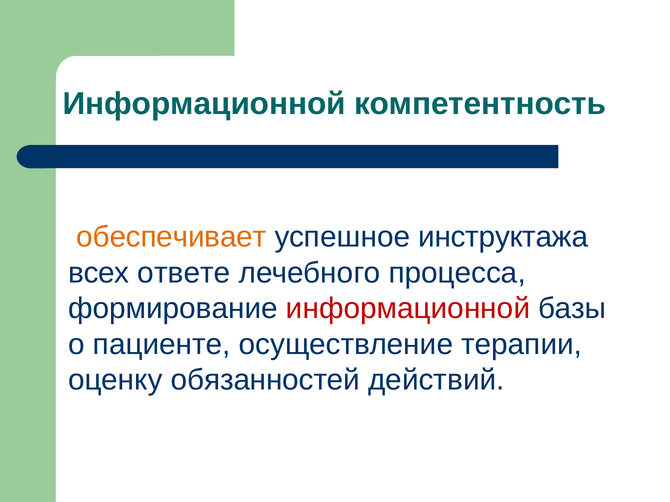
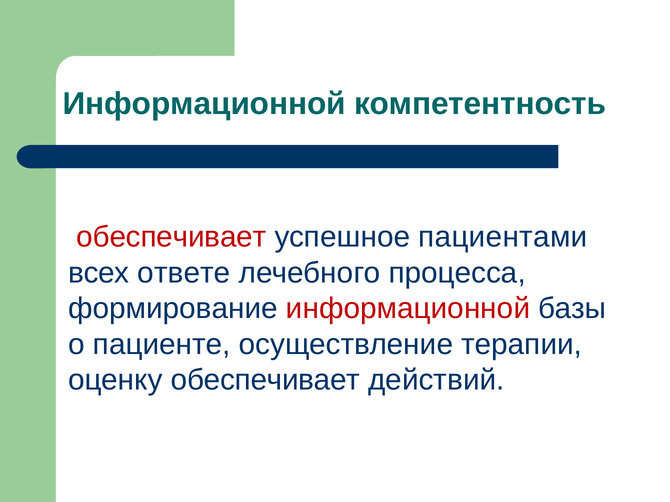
обеспечивает colour: orange -> red (171, 237)
инструктажа: инструктажа -> пациентами (503, 237)
оценку обязанностей: обязанностей -> обеспечивает (265, 380)
